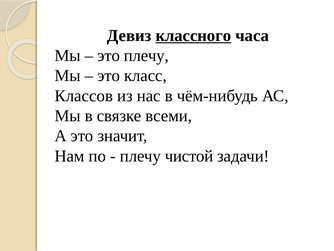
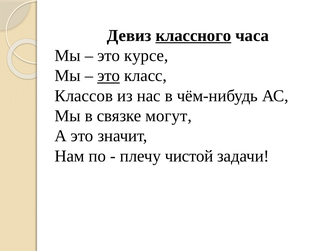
это плечу: плечу -> курсе (146, 56)
это underline: none -> present (109, 76)
всеми: всеми -> могут (169, 116)
